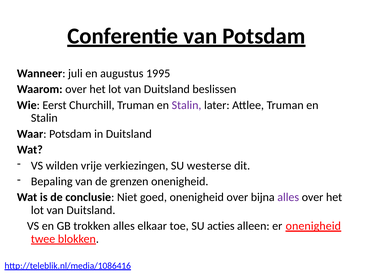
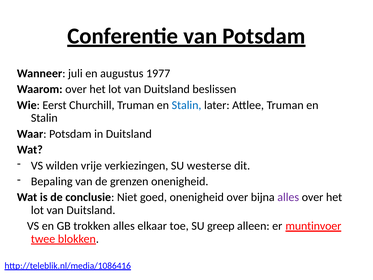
1995: 1995 -> 1977 (158, 73)
Stalin colour: purple -> blue (187, 105)
acties: acties -> greep (221, 226)
er onenigheid: onenigheid -> muntinvoer (313, 226)
